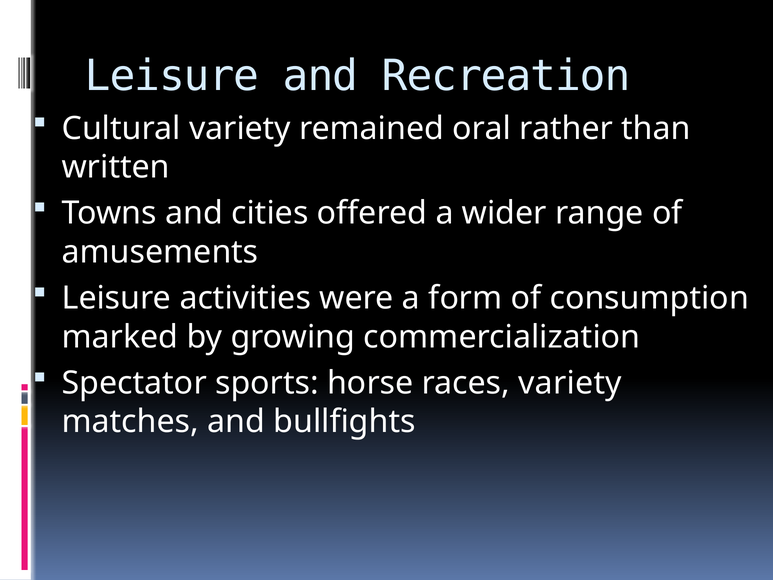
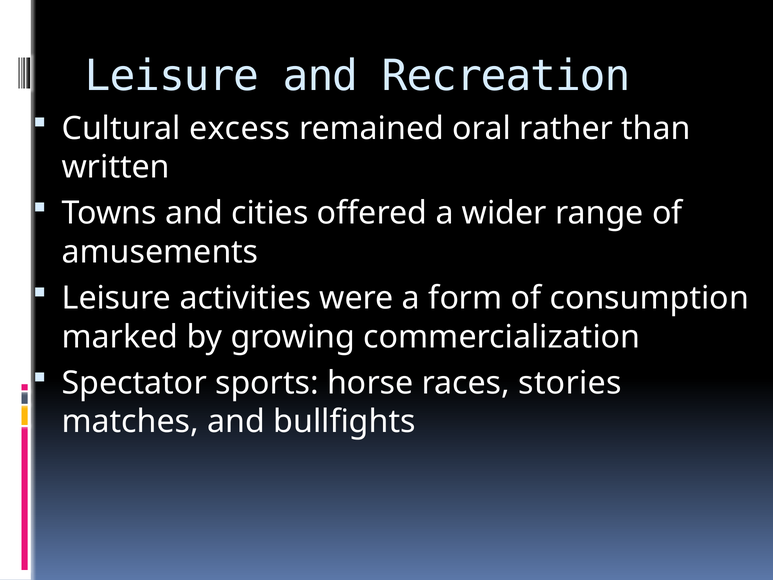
Cultural variety: variety -> excess (240, 128)
races variety: variety -> stories (570, 383)
